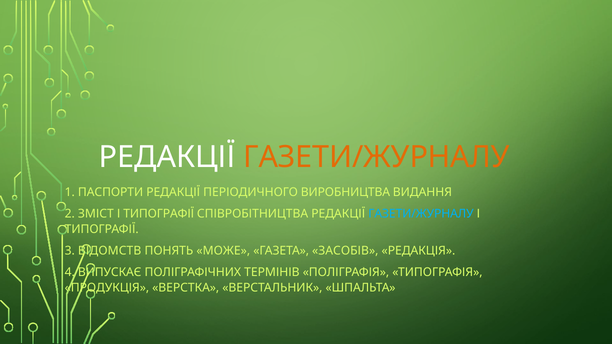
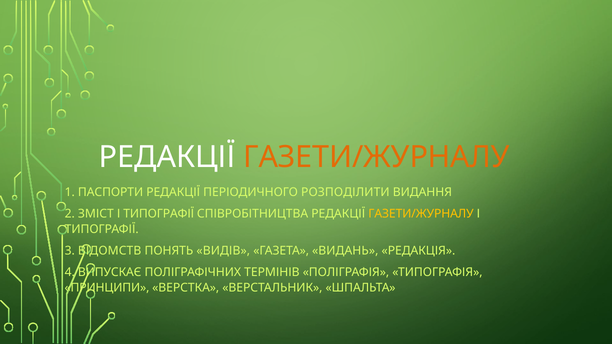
ВИРОБНИЦТВА: ВИРОБНИЦТВА -> РОЗПОДІЛИТИ (345, 192)
ГАЗЕТИ/ЖУРНАЛУ colour: light blue -> yellow (421, 214)
МОЖЕ: МОЖЕ -> ВИДІВ (223, 251)
ЗАСОБІВ: ЗАСОБІВ -> ВИДАНЬ (345, 251)
ПРОДУКЦІЯ: ПРОДУКЦІЯ -> ПРИНЦИПИ (107, 288)
